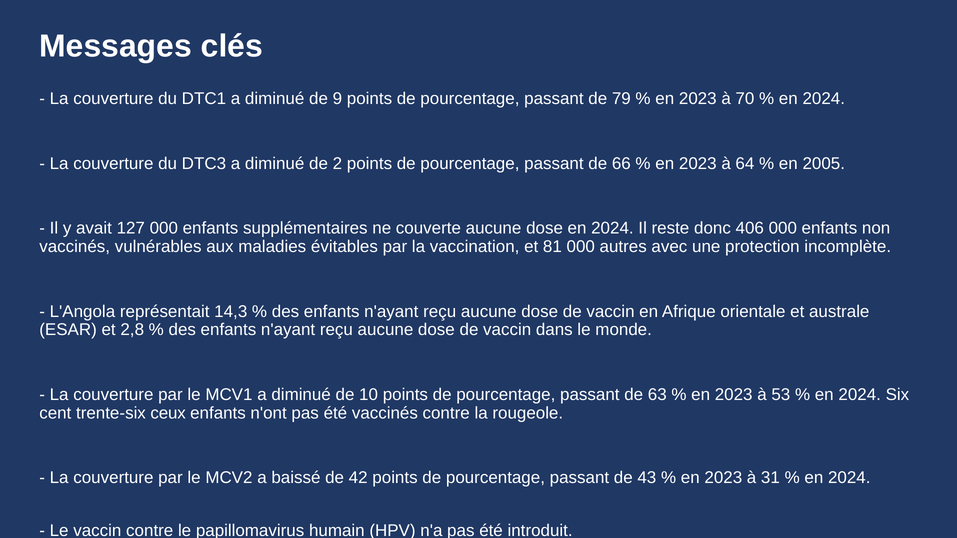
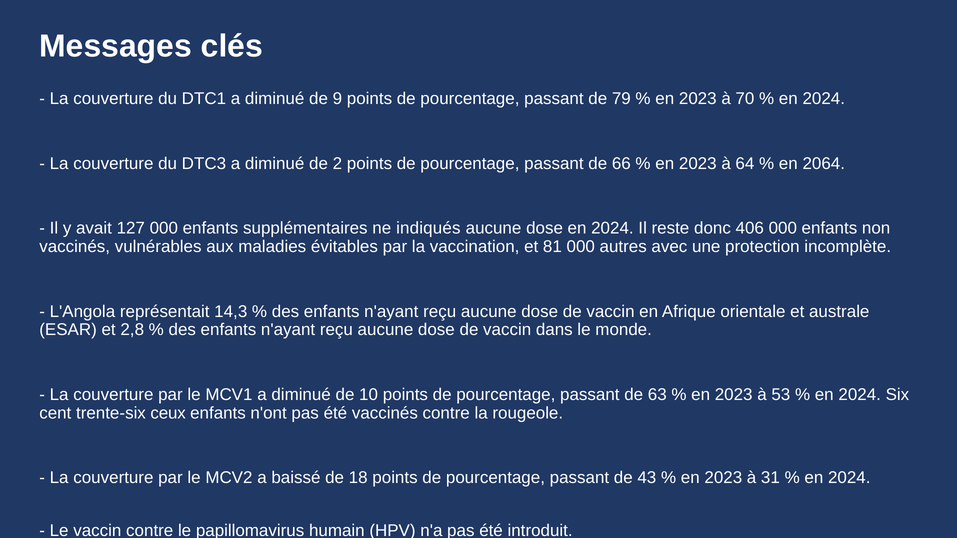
2005: 2005 -> 2064 (824, 164)
couverte: couverte -> indiqués (428, 228)
42: 42 -> 18 (358, 478)
